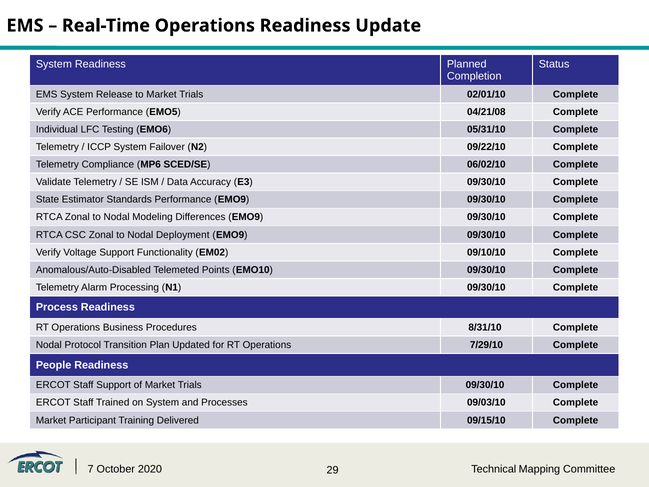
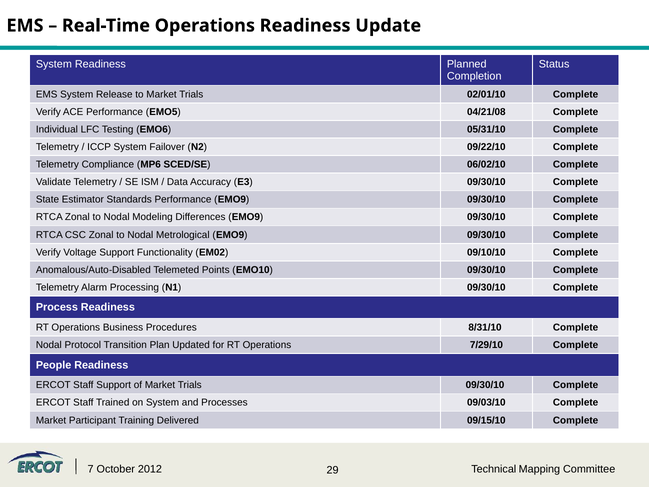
Deployment: Deployment -> Metrological (183, 235)
2020: 2020 -> 2012 (150, 469)
